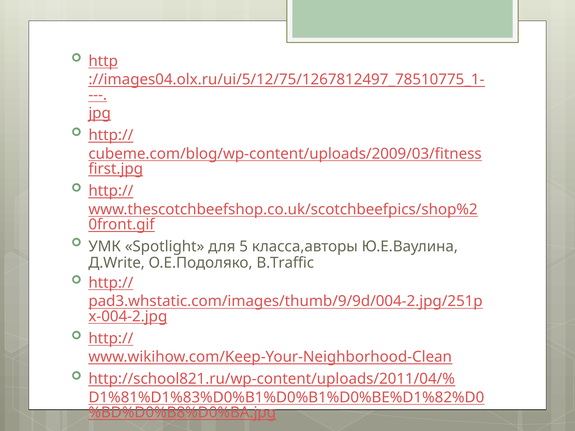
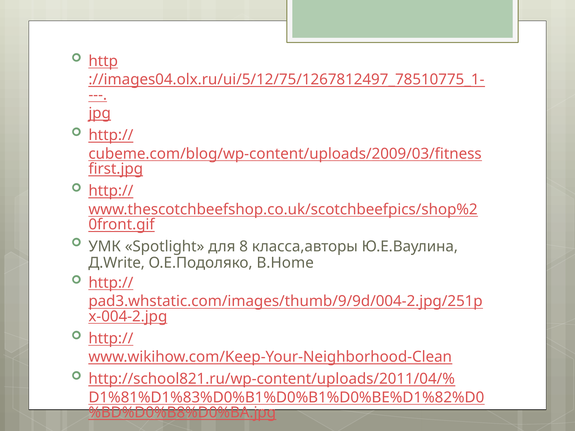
5: 5 -> 8 (244, 247)
В.Traffic: В.Traffic -> В.Home (285, 263)
